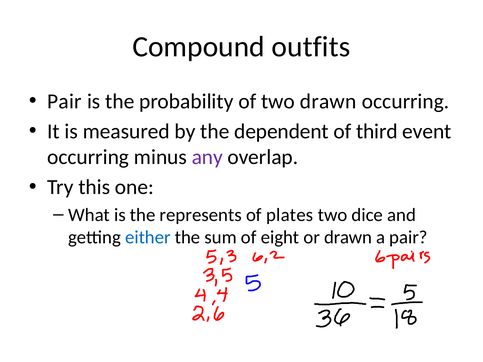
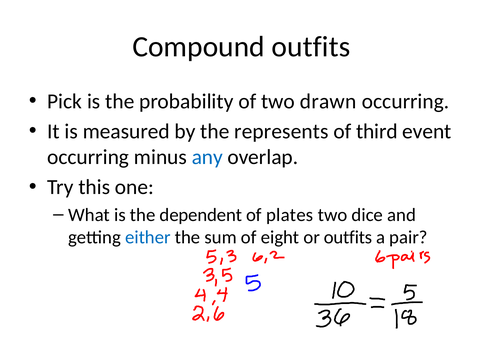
Pair: Pair -> Pick (65, 101)
dependent: dependent -> represents (281, 131)
any colour: purple -> blue (207, 157)
represents: represents -> dependent (201, 215)
or drawn: drawn -> outfits (348, 238)
